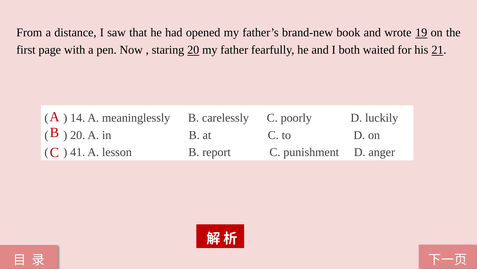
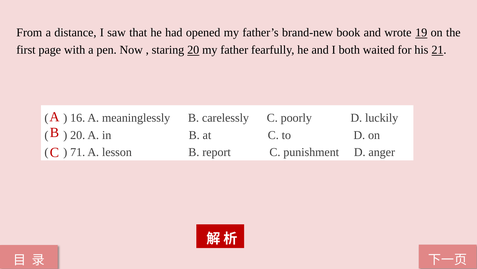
14: 14 -> 16 (78, 118)
41: 41 -> 71 (78, 152)
